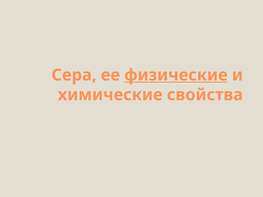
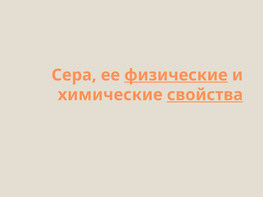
свойства underline: none -> present (205, 95)
